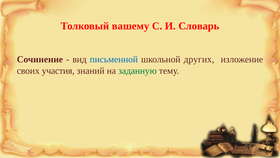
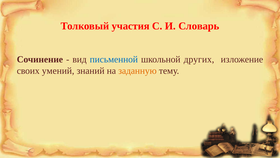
вашему: вашему -> участия (131, 26)
участия: участия -> умений (58, 71)
заданную colour: green -> orange (137, 71)
